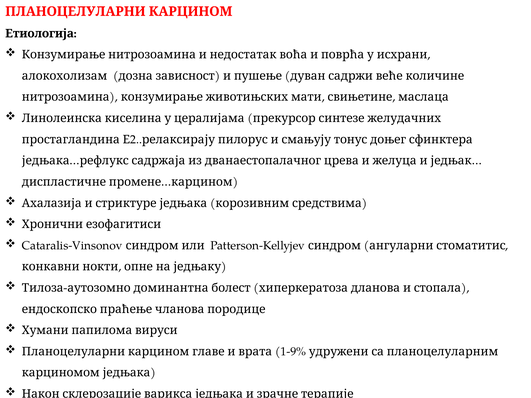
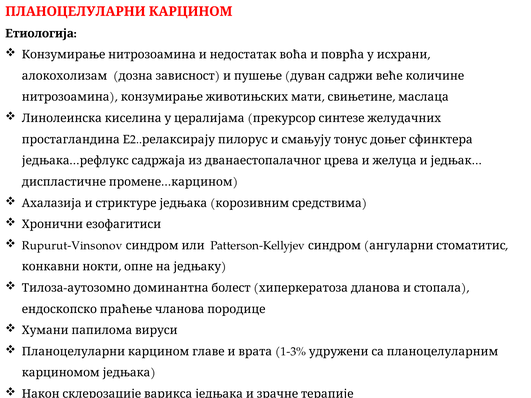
Cataralis-Vinsonov: Cataralis-Vinsonov -> Rupurut-Vinsonov (72, 246)
1-9%: 1-9% -> 1-3% (291, 352)
